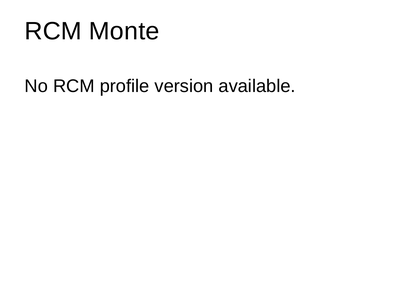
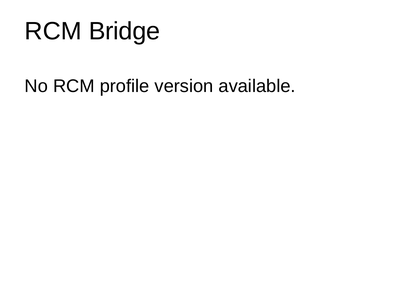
Monte: Monte -> Bridge (124, 31)
